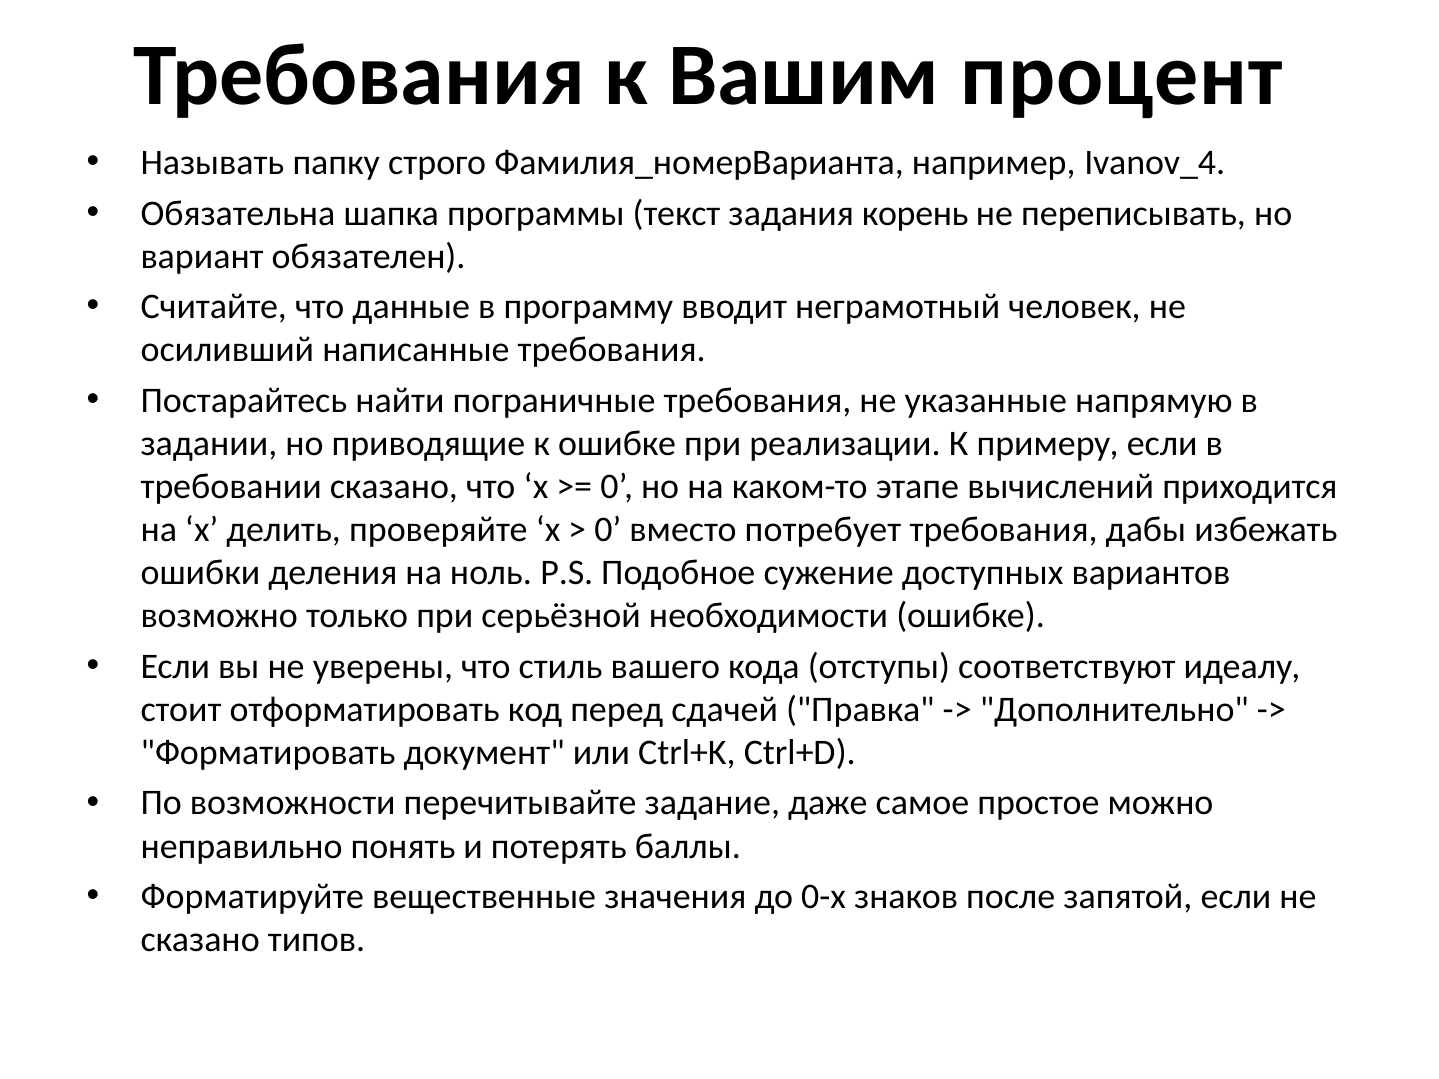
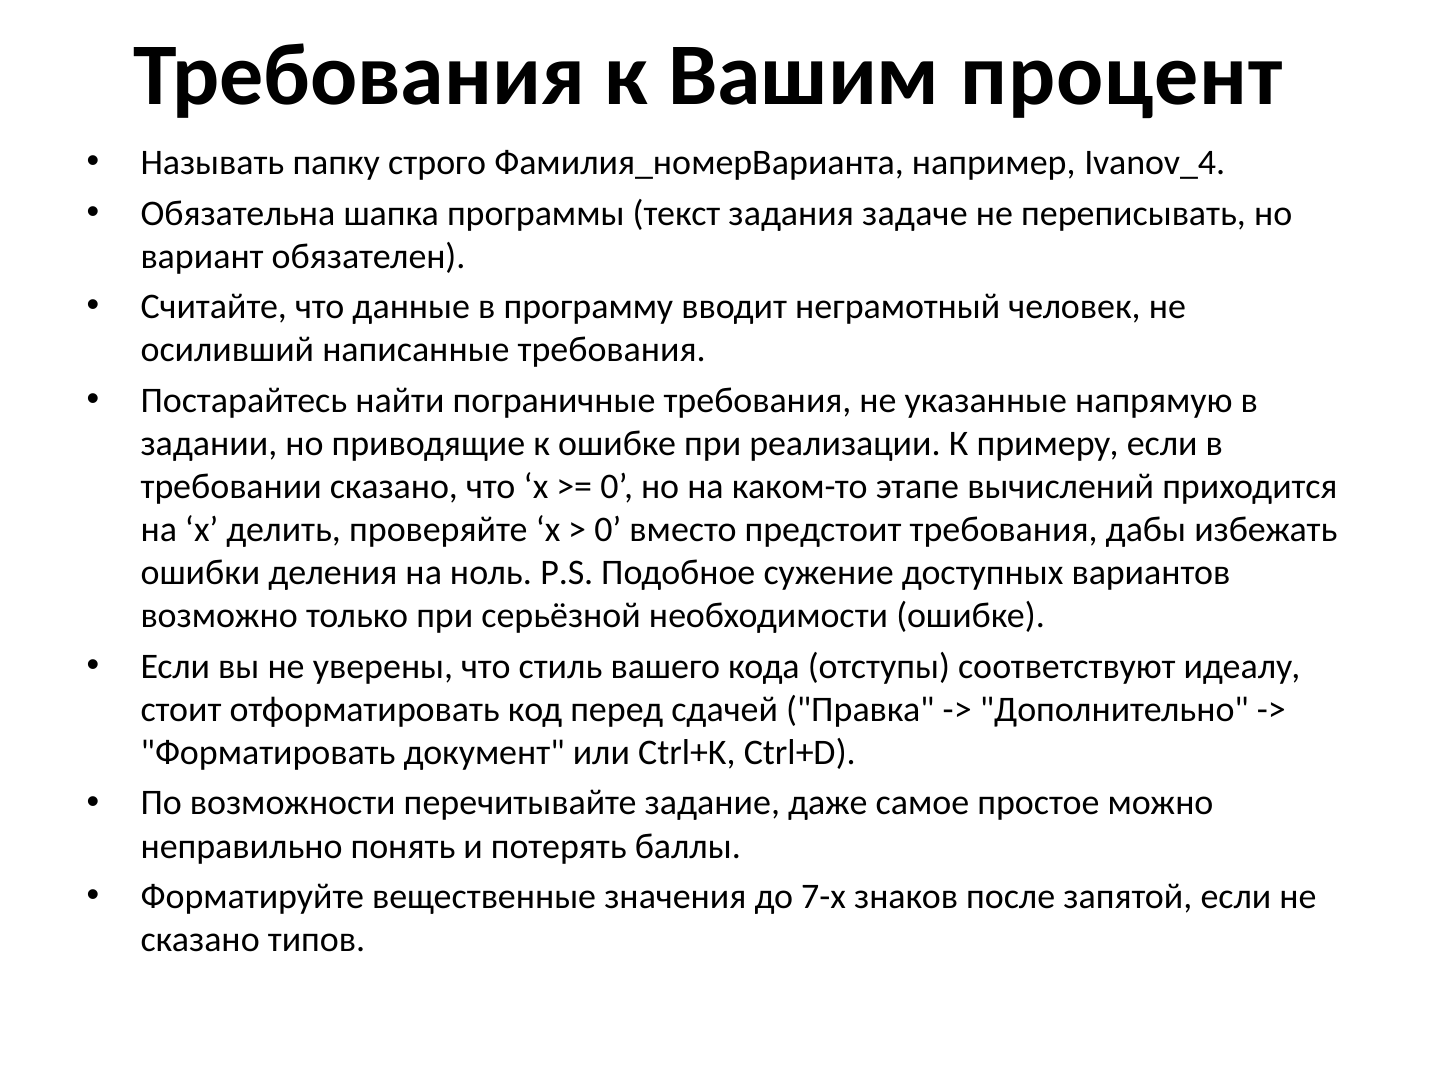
корень: корень -> задаче (915, 213)
потребует: потребует -> предстоит (823, 530)
0-х: 0-х -> 7-х (824, 897)
